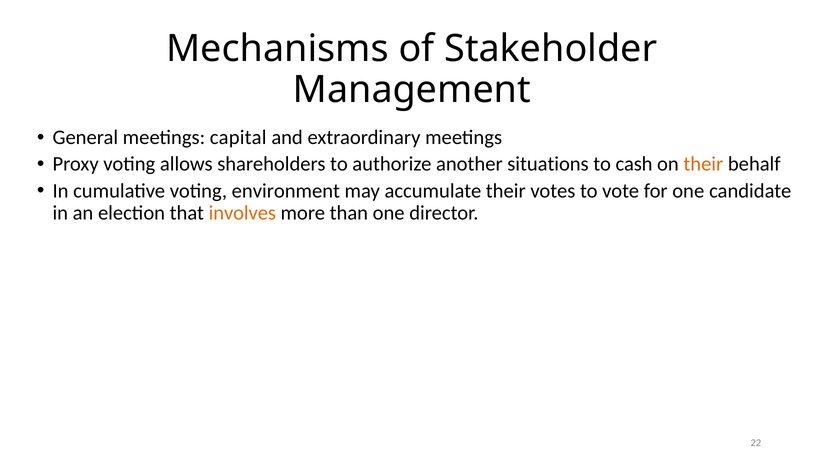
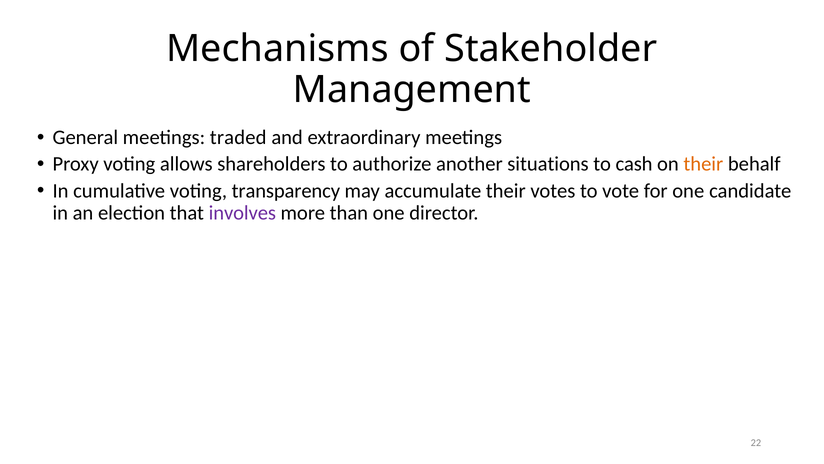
capital: capital -> traded (238, 137)
environment: environment -> transparency (286, 191)
involves colour: orange -> purple (242, 213)
